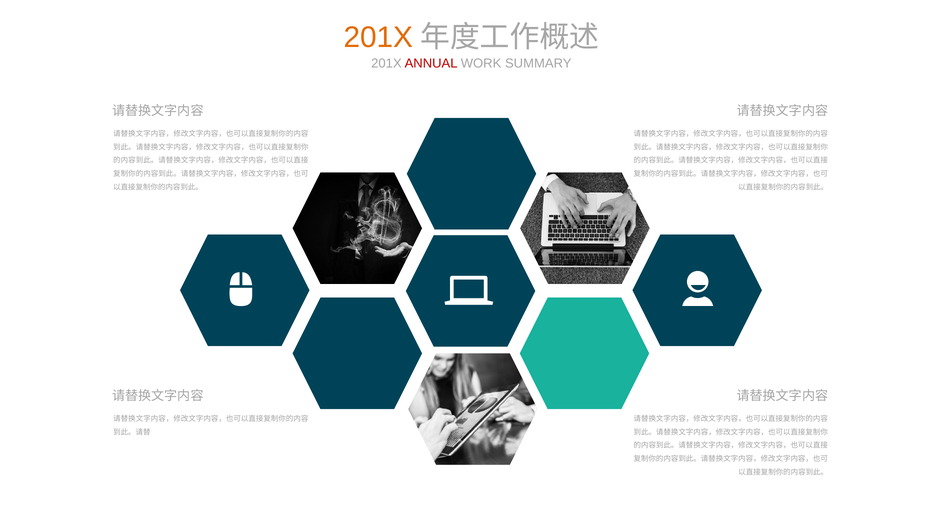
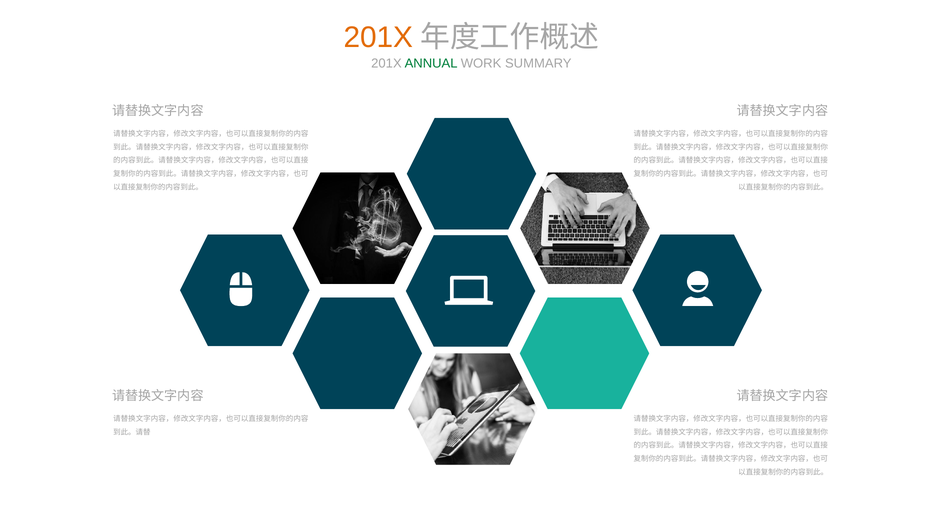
ANNUAL colour: red -> green (431, 63)
